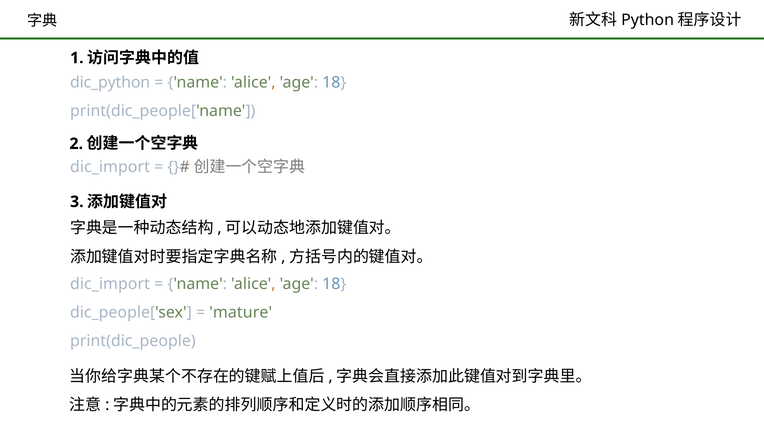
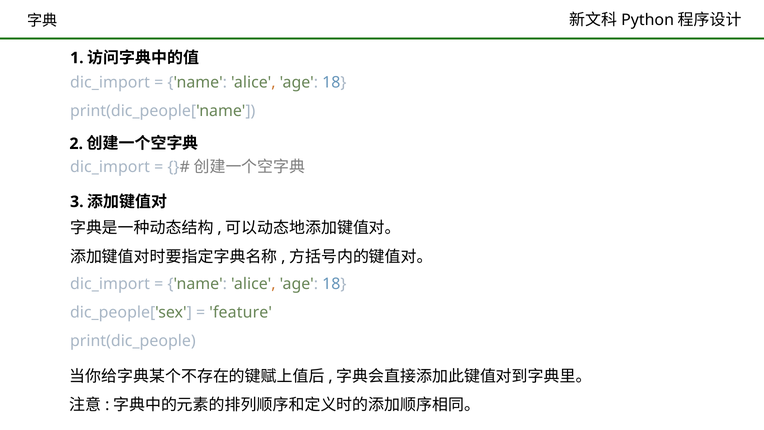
dic_python: dic_python -> dic_import (110, 82)
mature: mature -> feature (241, 312)
